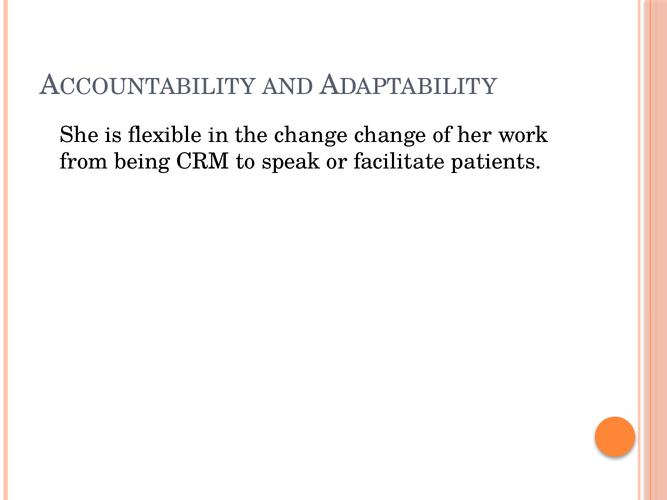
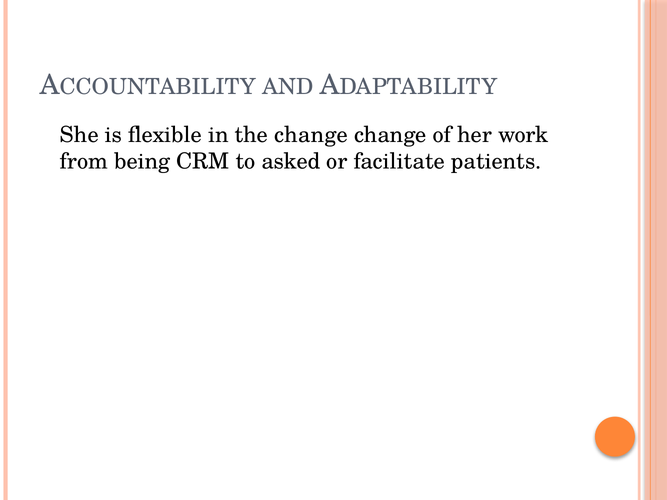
speak: speak -> asked (291, 162)
